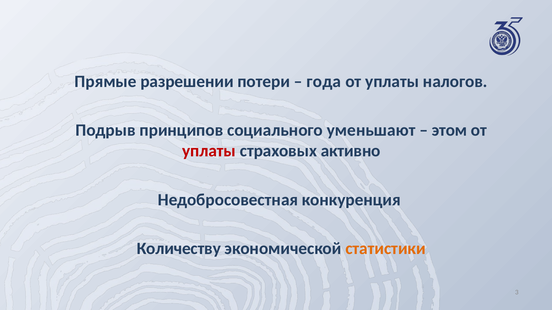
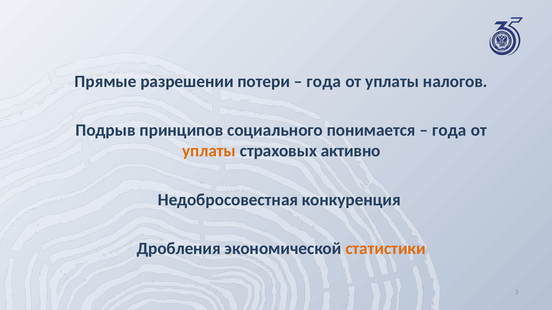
уменьшают: уменьшают -> понимается (371, 131)
этом: этом -> года (449, 131)
уплаты colour: red -> orange (209, 151)
Количеству: Количеству -> Дробления (179, 249)
